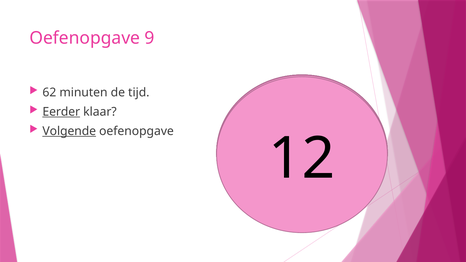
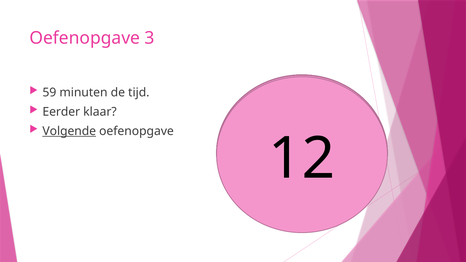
9: 9 -> 3 (150, 38)
62: 62 -> 59 (49, 92)
Eerder underline: present -> none (61, 112)
